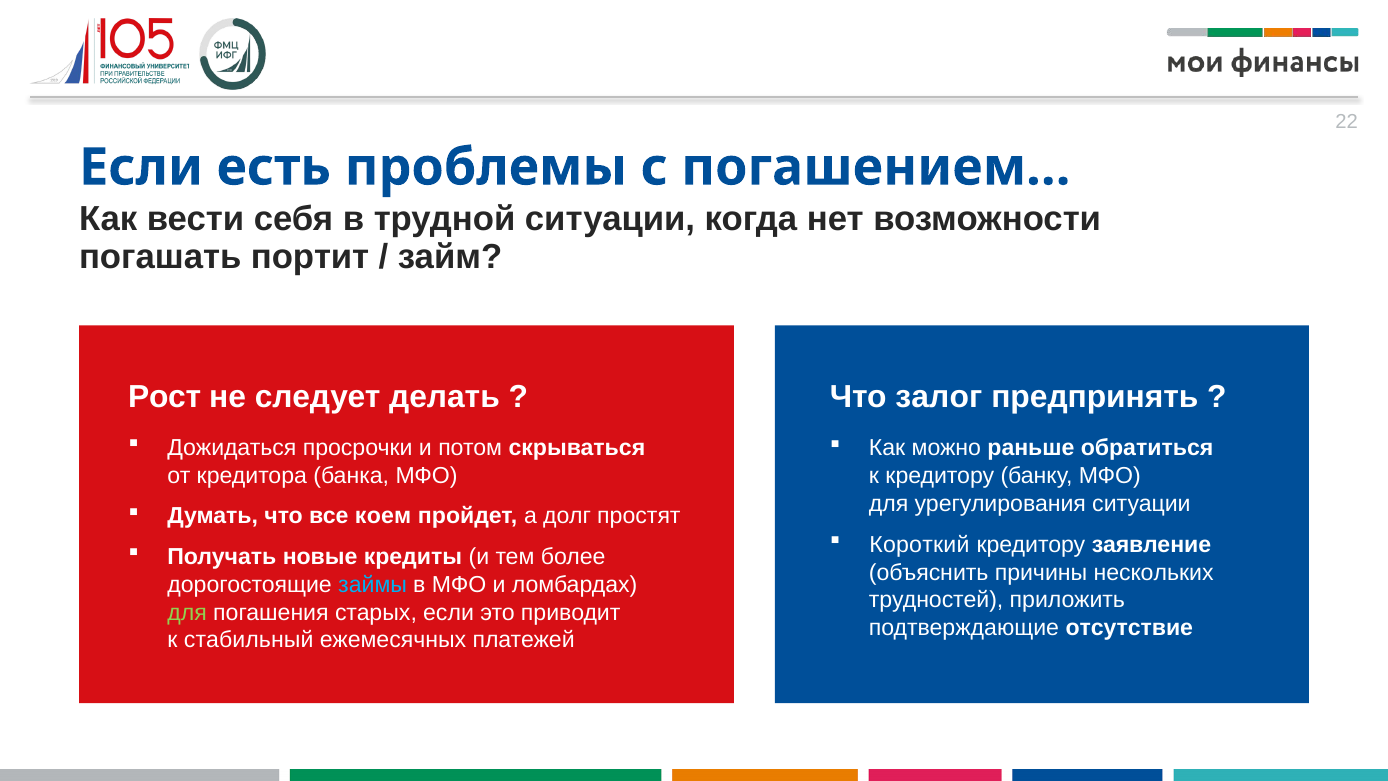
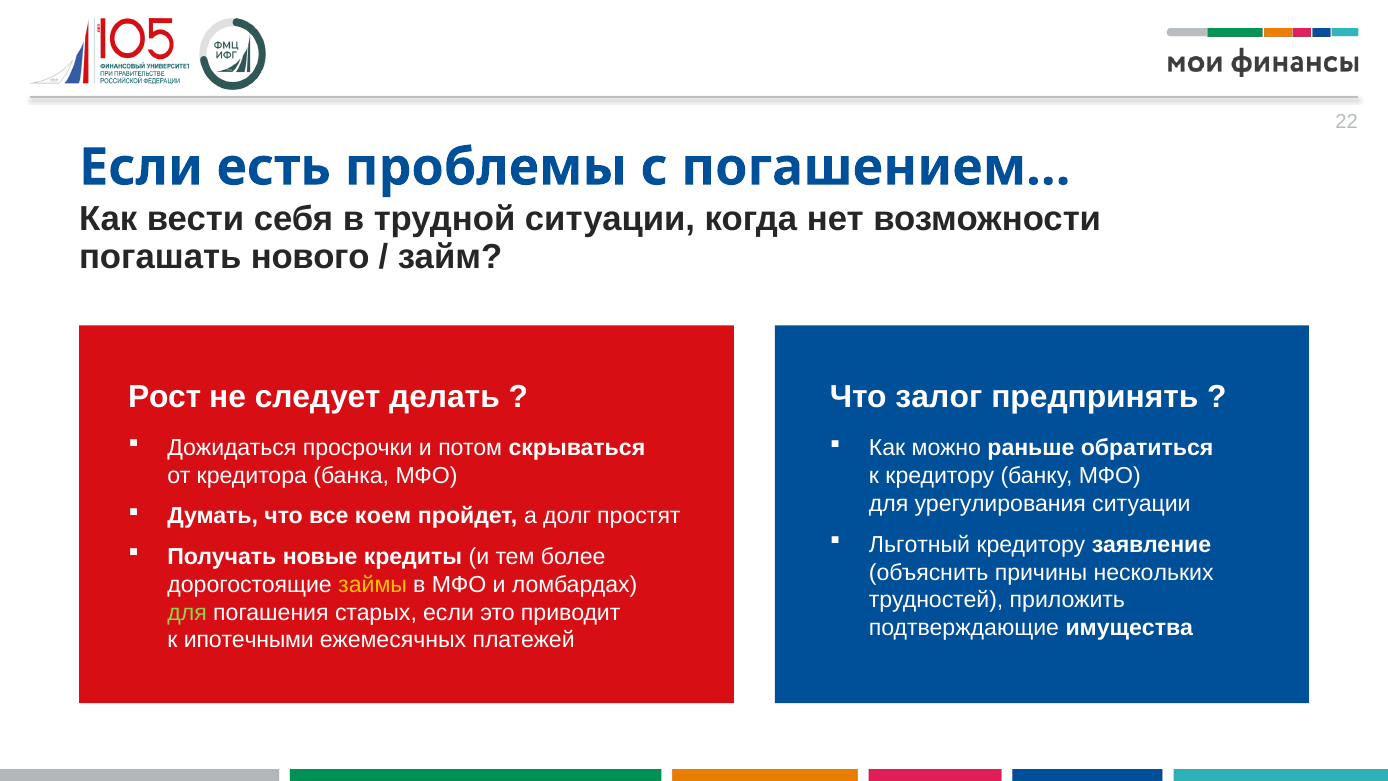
портит: портит -> нового (310, 257)
Короткий: Короткий -> Льготный (920, 544)
займы colour: light blue -> yellow (373, 585)
отсутствие: отсутствие -> имущества (1129, 628)
стабильный: стабильный -> ипотечными (249, 640)
